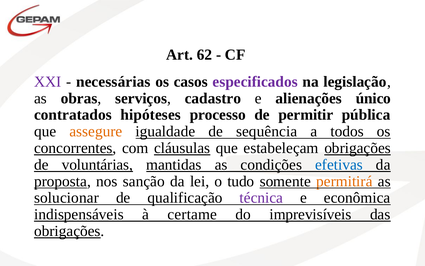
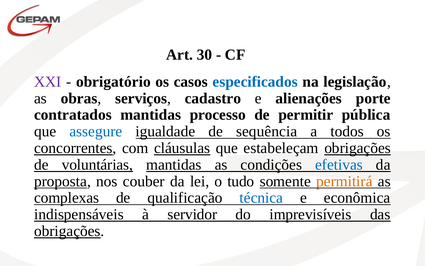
62: 62 -> 30 (205, 55)
necessárias: necessárias -> obrigatório (113, 82)
especificados colour: purple -> blue (255, 82)
único: único -> porte (373, 98)
contratados hipóteses: hipóteses -> mantidas (151, 115)
assegure colour: orange -> blue (96, 131)
sanção: sanção -> couber (144, 181)
solucionar: solucionar -> complexas (67, 198)
técnica colour: purple -> blue (261, 198)
certame: certame -> servidor (192, 214)
